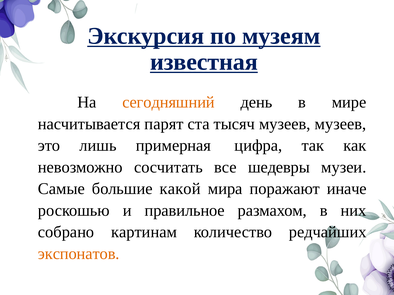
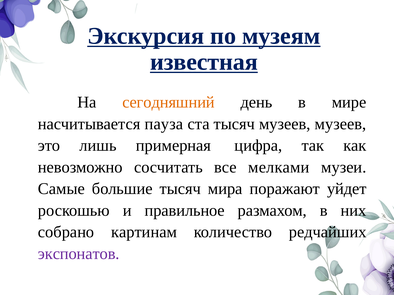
парят: парят -> пауза (164, 124)
шедевры: шедевры -> мелками (279, 167)
большие какой: какой -> тысяч (180, 189)
иначе: иначе -> уйдет (347, 189)
экспонатов colour: orange -> purple (79, 254)
